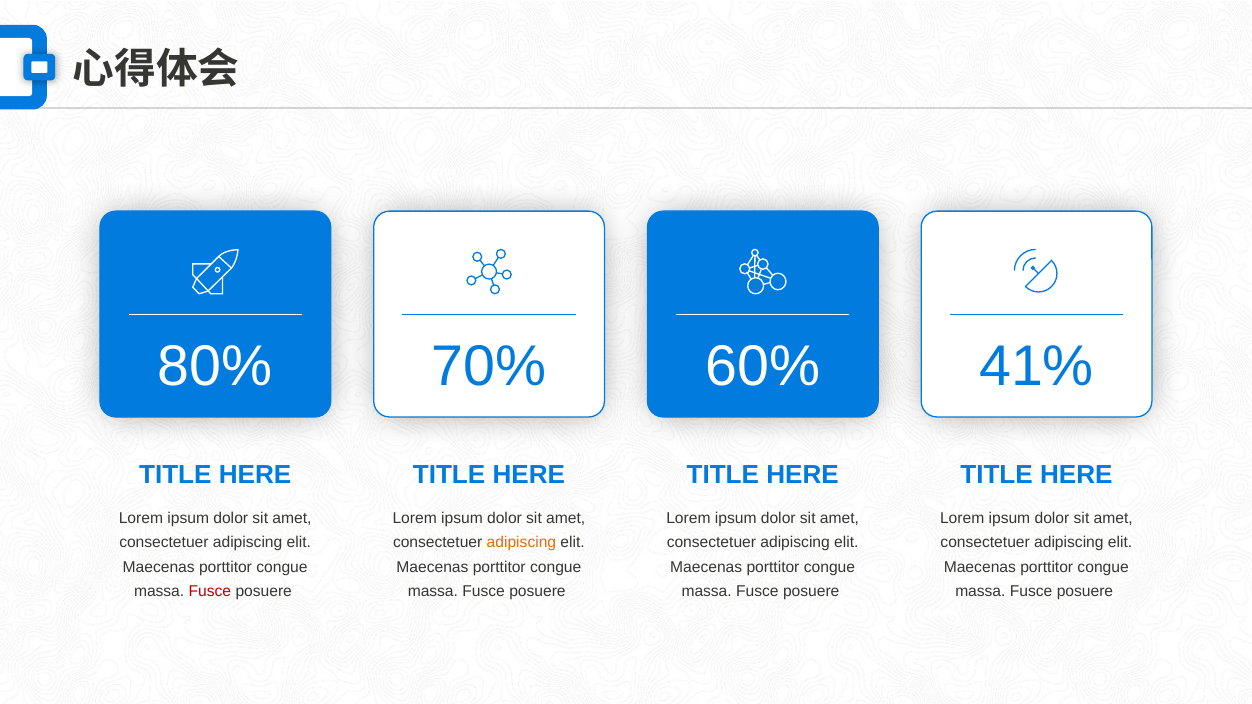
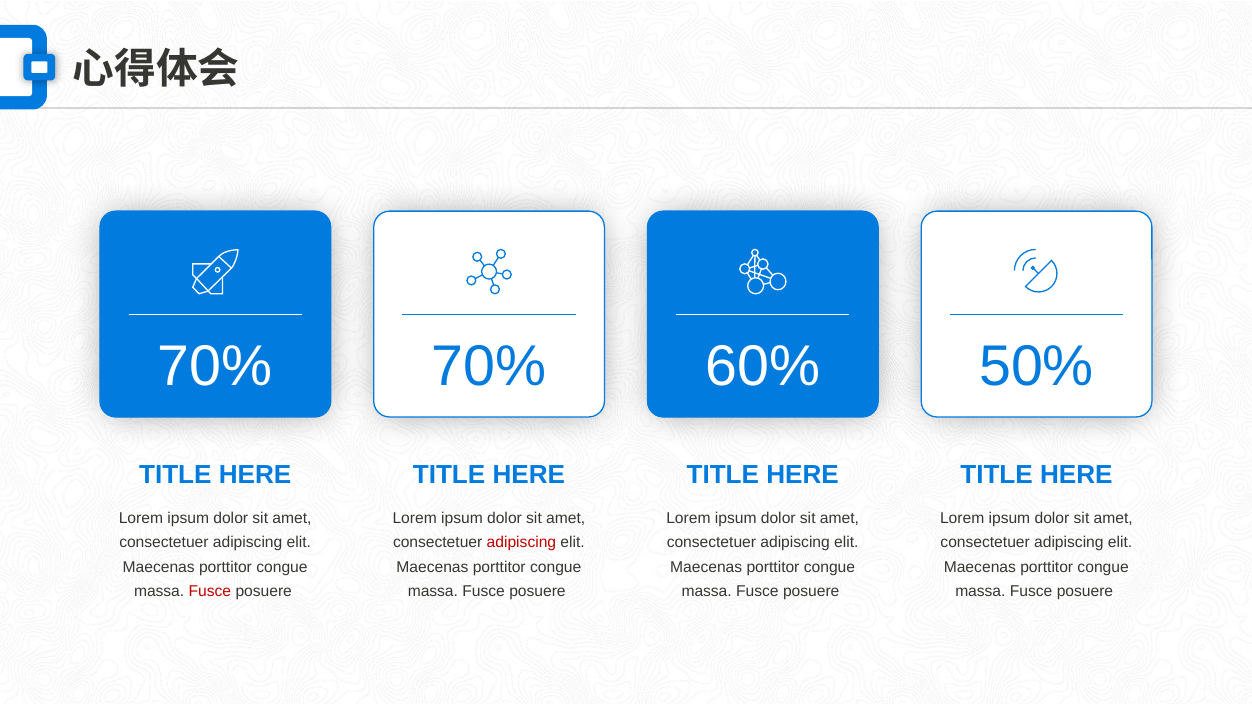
80%: 80% -> 70% (215, 367)
41%: 41% -> 50% (1037, 367)
adipiscing colour: orange -> red (521, 543)
